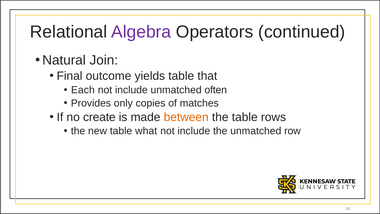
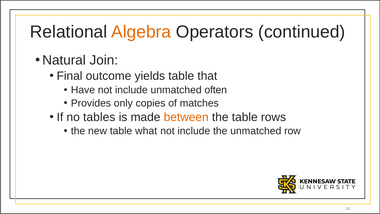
Algebra colour: purple -> orange (141, 32)
Each: Each -> Have (83, 90)
create: create -> tables (99, 117)
